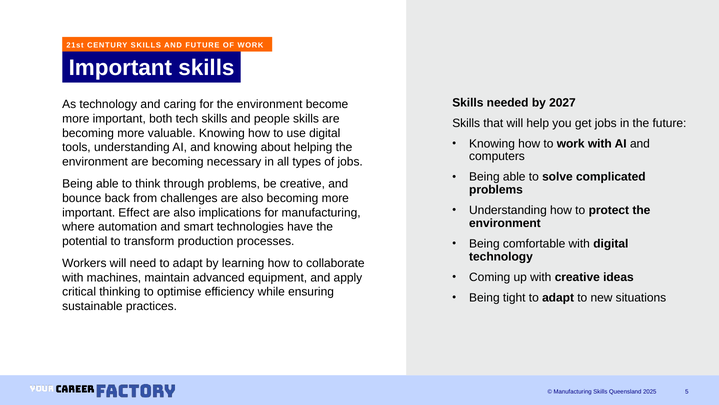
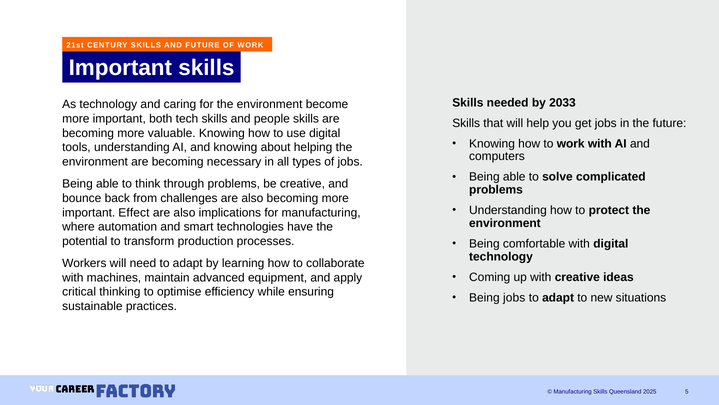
2027: 2027 -> 2033 (562, 103)
Being tight: tight -> jobs (514, 297)
